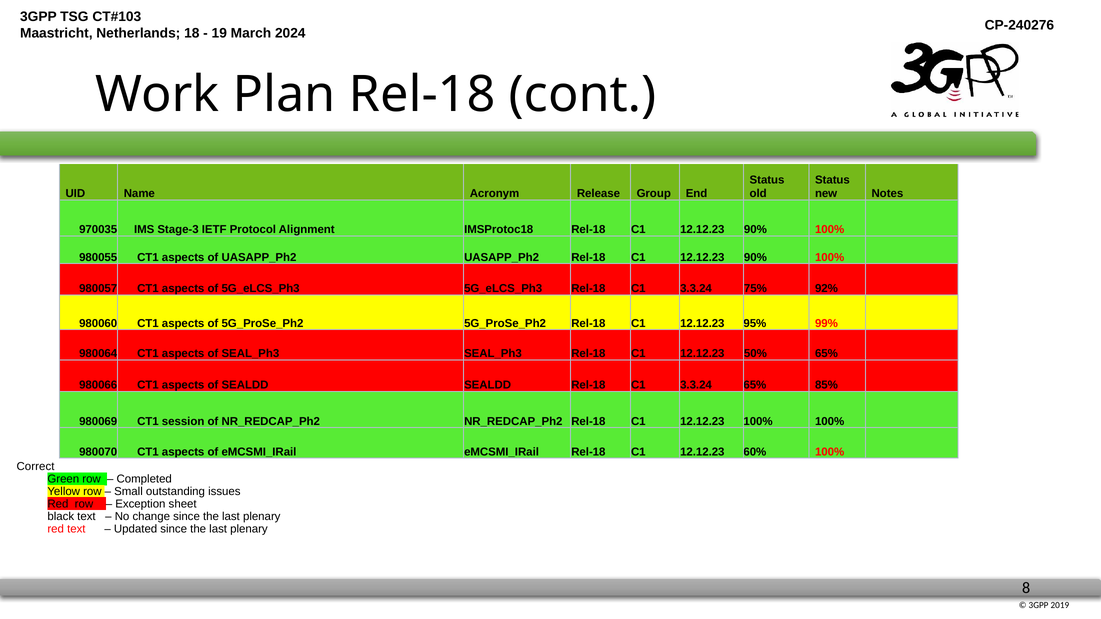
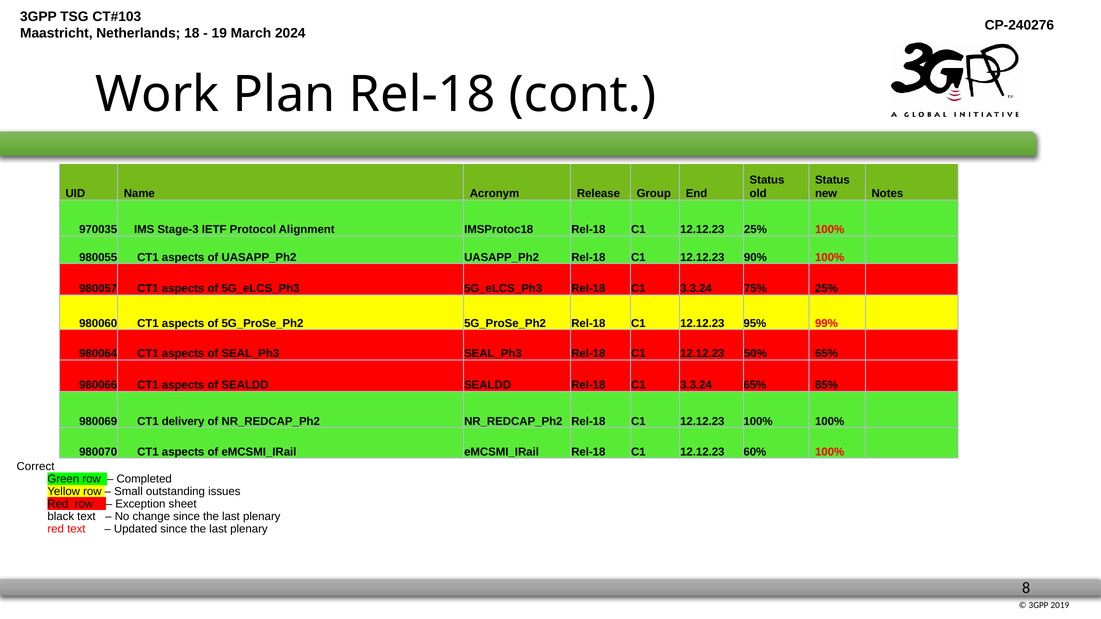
90%: 90% -> 25% (755, 230)
75% 92%: 92% -> 25% (826, 289)
session: session -> delivery (183, 422)
